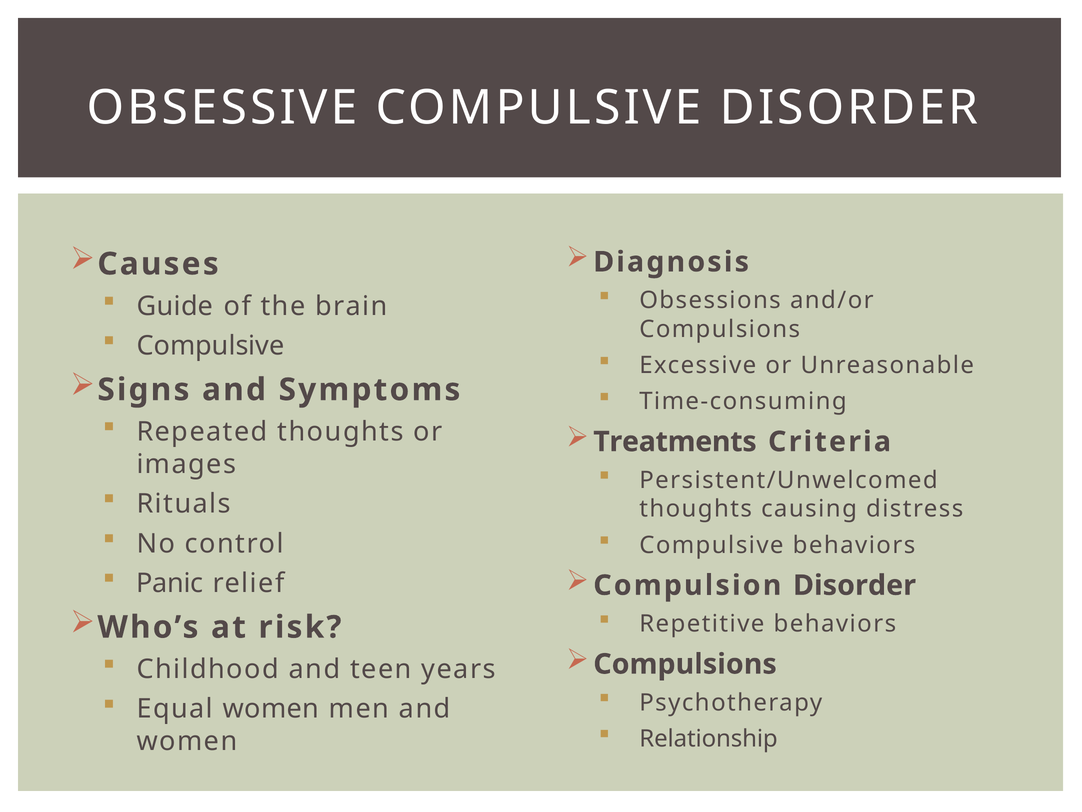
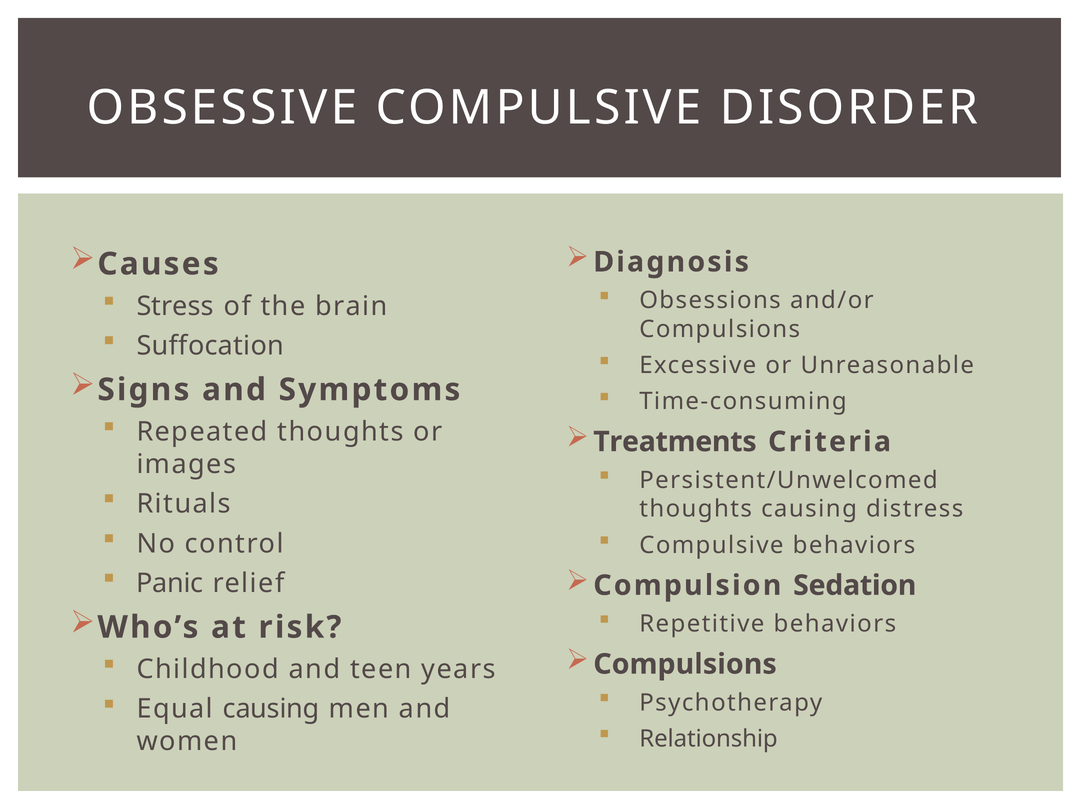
Guide: Guide -> Stress (175, 306)
Compulsive: Compulsive -> Suffocation (210, 346)
Compulsion Disorder: Disorder -> Sedation (855, 585)
Equal women: women -> causing (271, 709)
